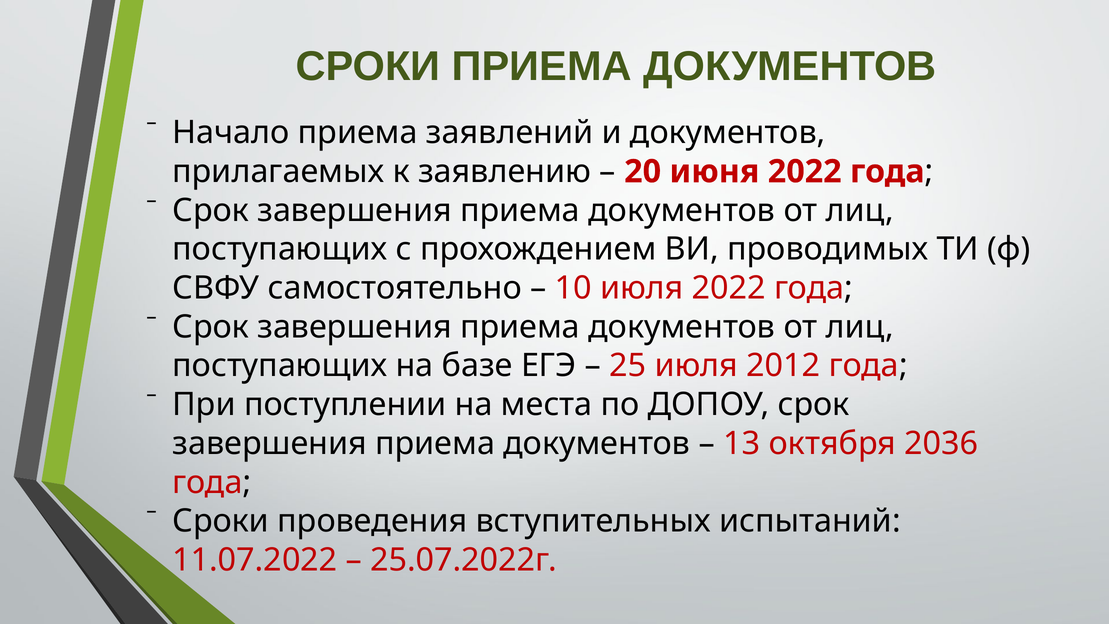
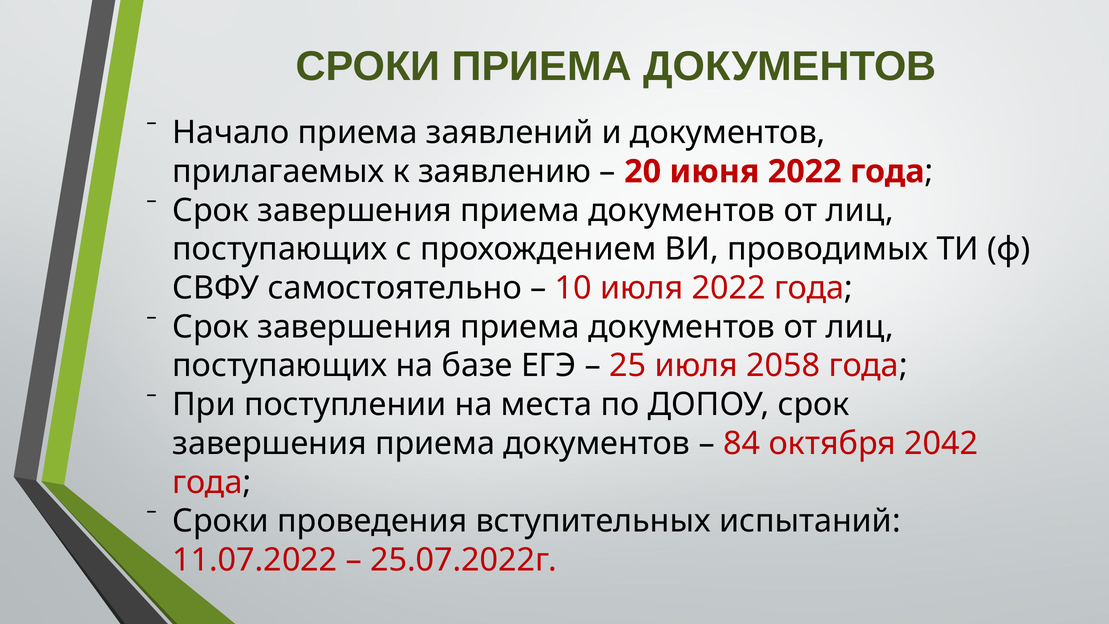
2012: 2012 -> 2058 (783, 366)
13: 13 -> 84 (742, 443)
2036: 2036 -> 2042 (941, 443)
